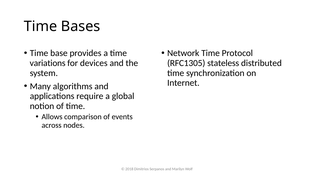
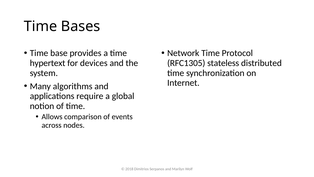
variations: variations -> hypertext (48, 63)
